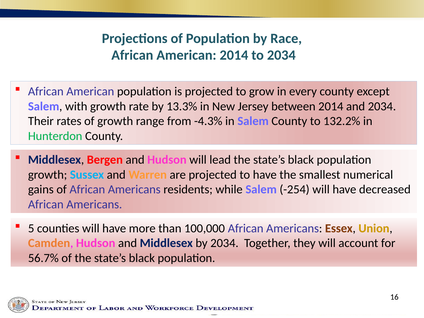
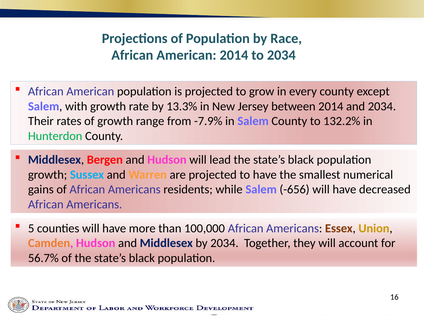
-4.3%: -4.3% -> -7.9% (208, 121)
-254: -254 -> -656 (295, 190)
